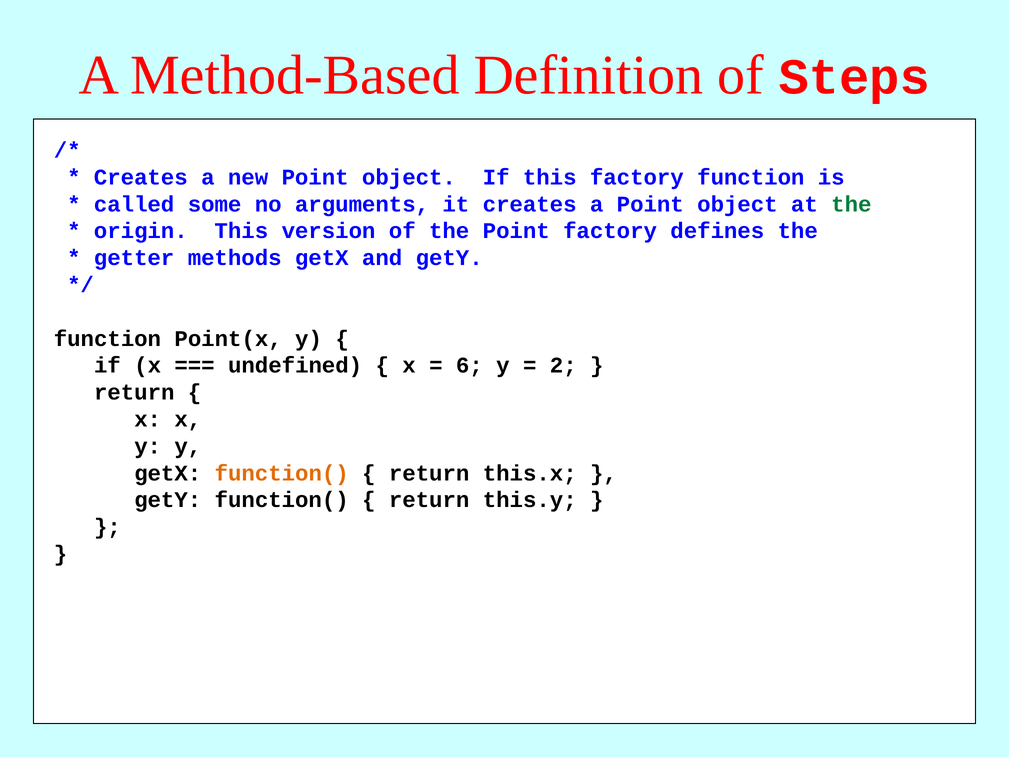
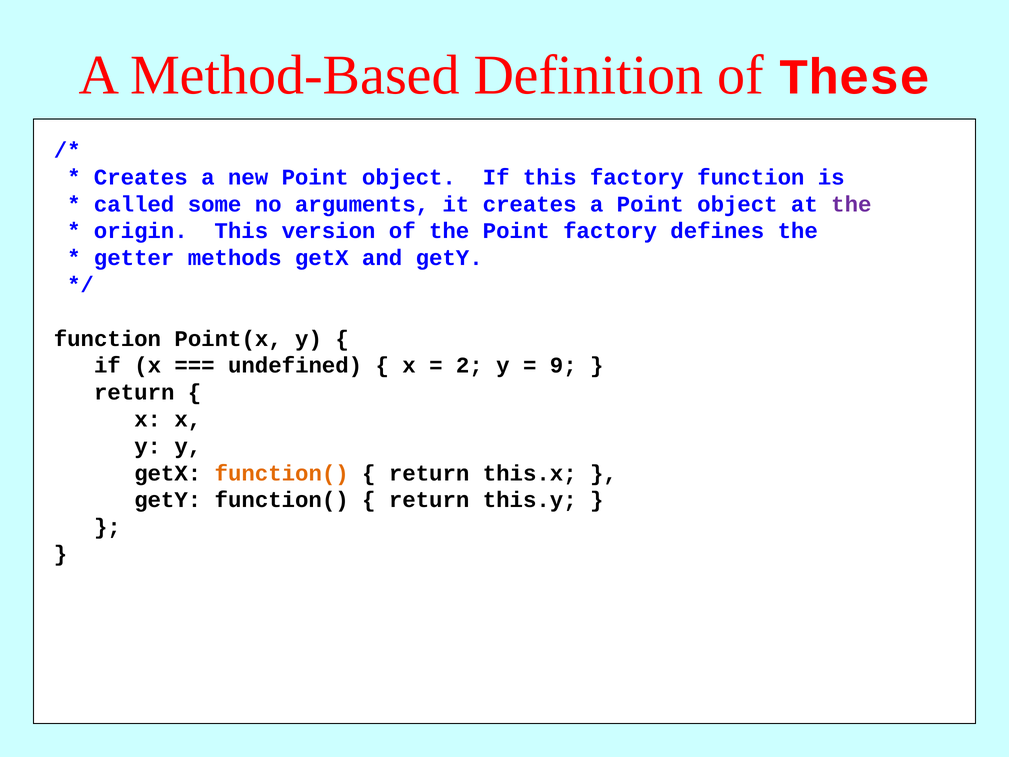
Steps: Steps -> These (854, 77)
the colour: green -> purple (851, 204)
6: 6 -> 2 (469, 365)
2: 2 -> 9 (563, 365)
